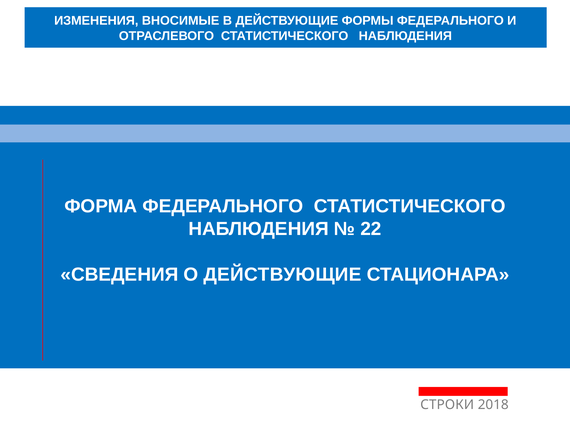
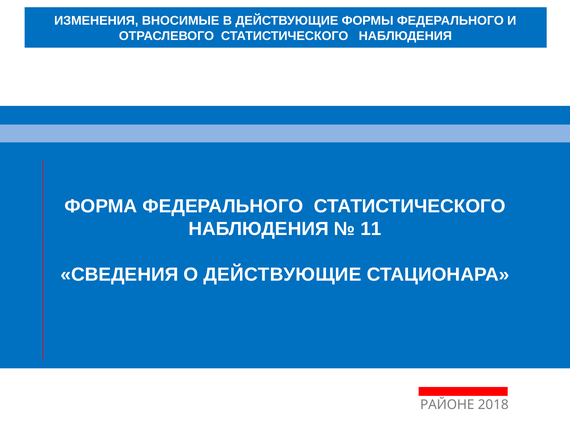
22: 22 -> 11 (371, 229)
СТРОКИ: СТРОКИ -> РАЙОНЕ (447, 405)
